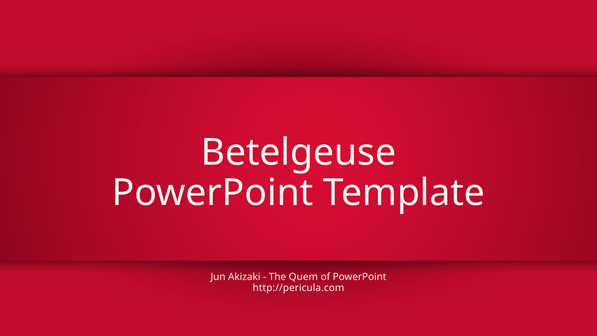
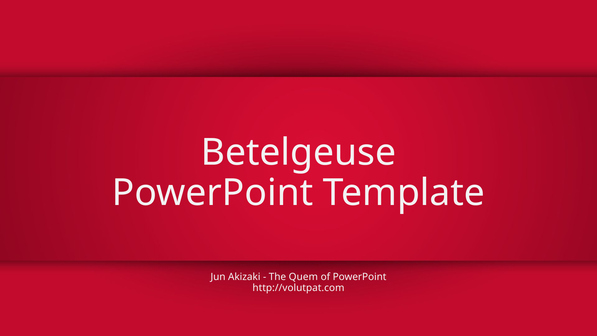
http://pericula.com: http://pericula.com -> http://volutpat.com (298, 288)
